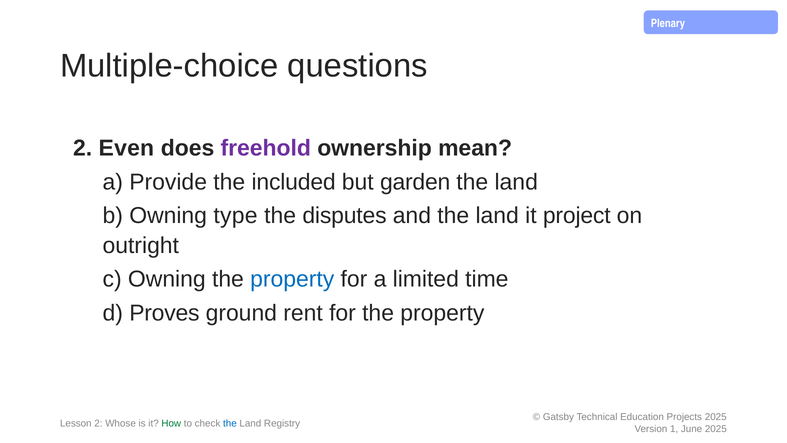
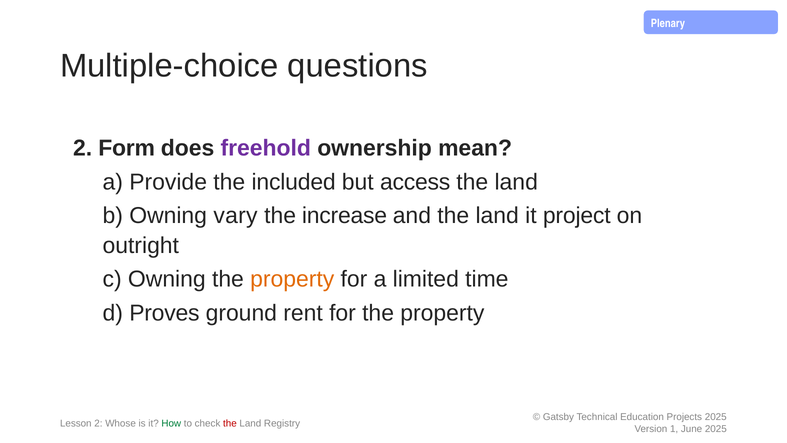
Even: Even -> Form (127, 148)
garden: garden -> access (415, 182)
type: type -> vary (236, 216)
disputes: disputes -> increase (345, 216)
property colour: blue -> orange (292, 279)
the colour: blue -> red (230, 423)
